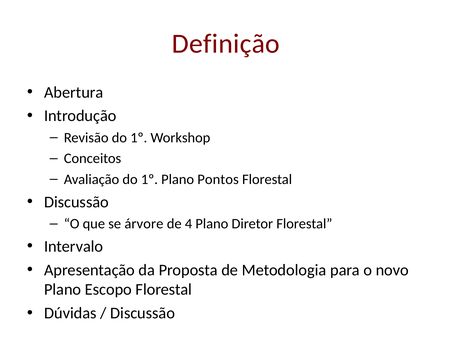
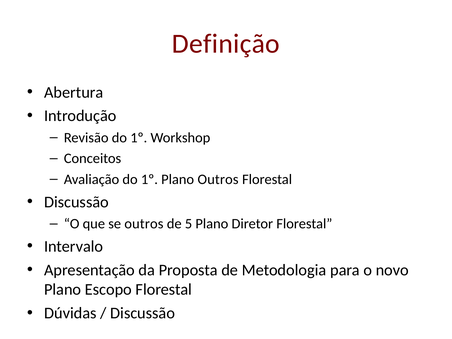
Plano Pontos: Pontos -> Outros (218, 179)
se árvore: árvore -> outros (144, 224)
4: 4 -> 5 (189, 224)
